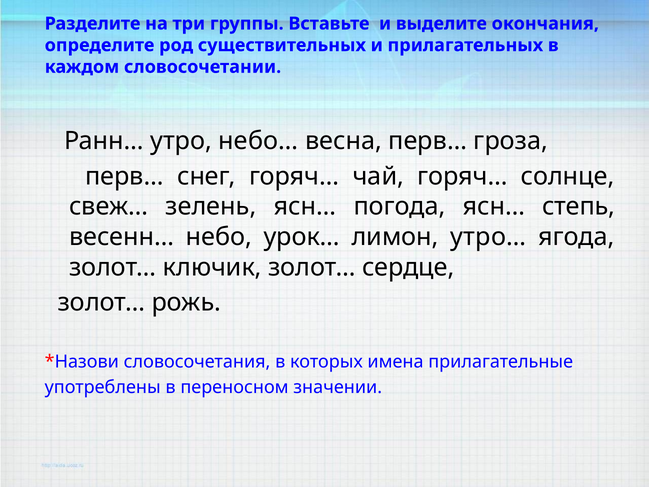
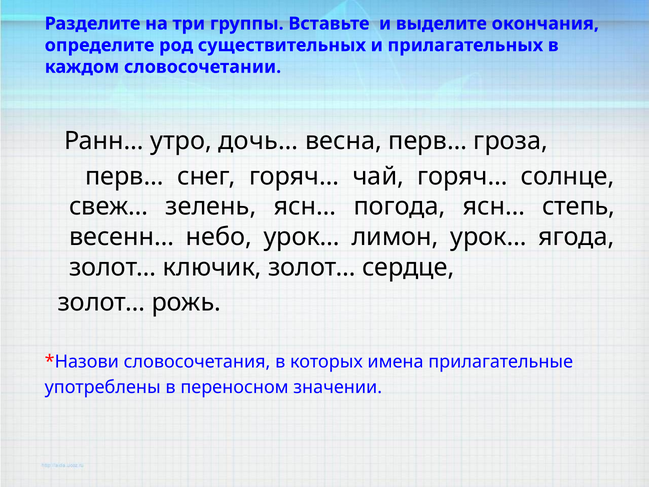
небо…: небо… -> дочь… (258, 141)
лимон утро…: утро… -> урок… (488, 237)
